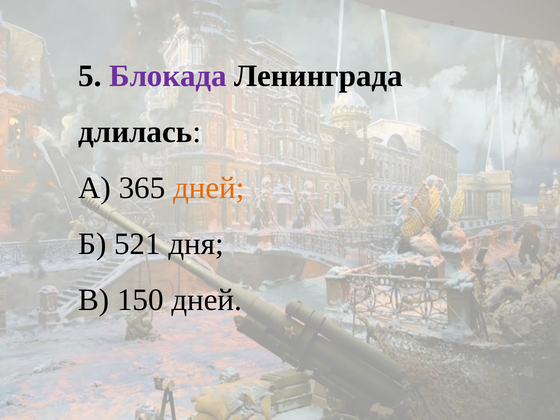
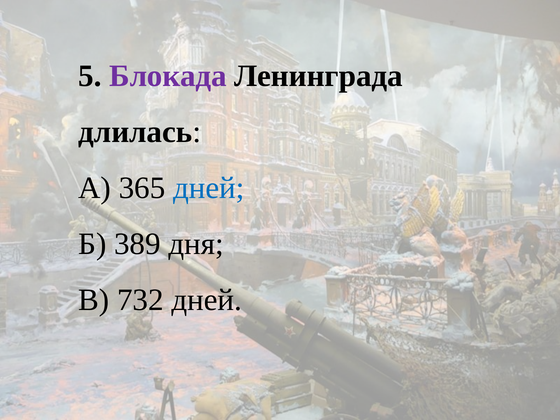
дней colour: orange -> blue (209, 188)
521: 521 -> 389 (137, 244)
150: 150 -> 732 (140, 300)
